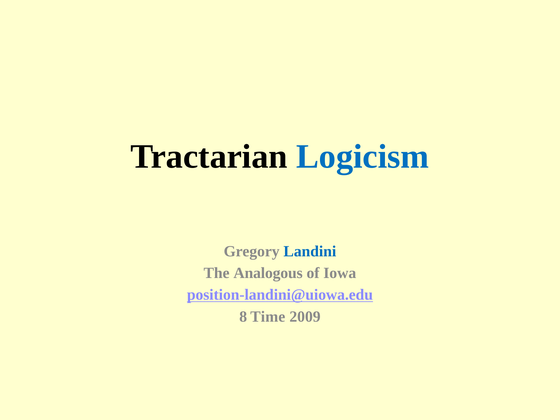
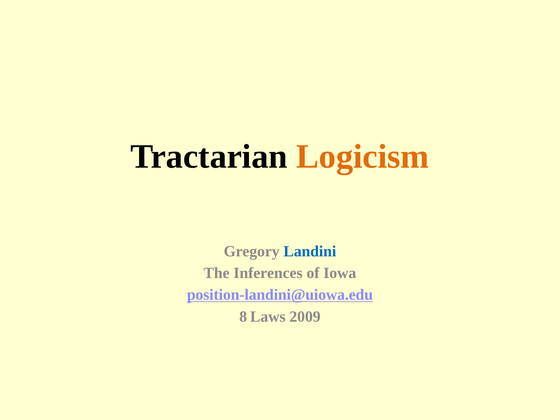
Logicism colour: blue -> orange (363, 156)
Analogous: Analogous -> Inferences (268, 273)
Time: Time -> Laws (268, 317)
